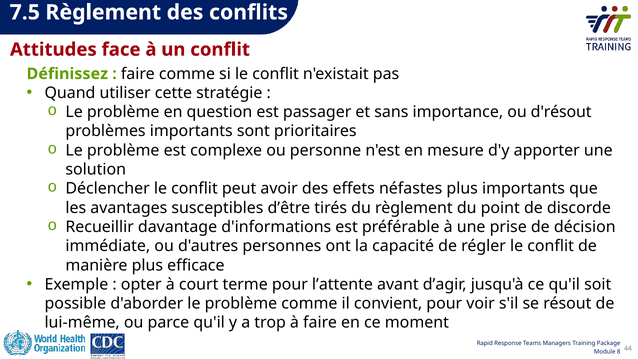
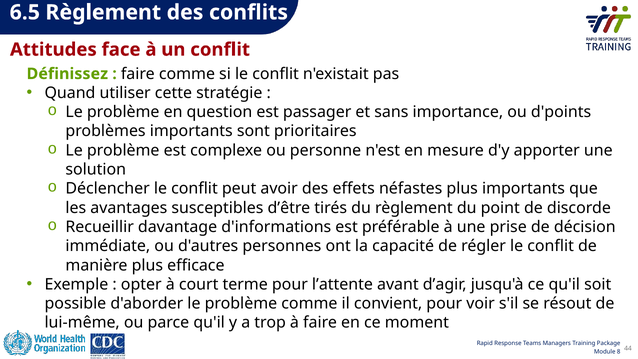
7.5: 7.5 -> 6.5 (25, 12)
d'résout: d'résout -> d'points (561, 112)
